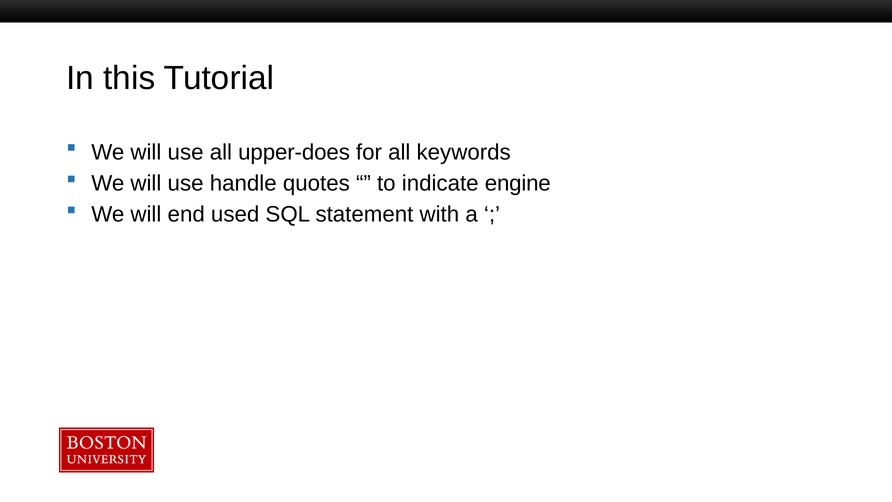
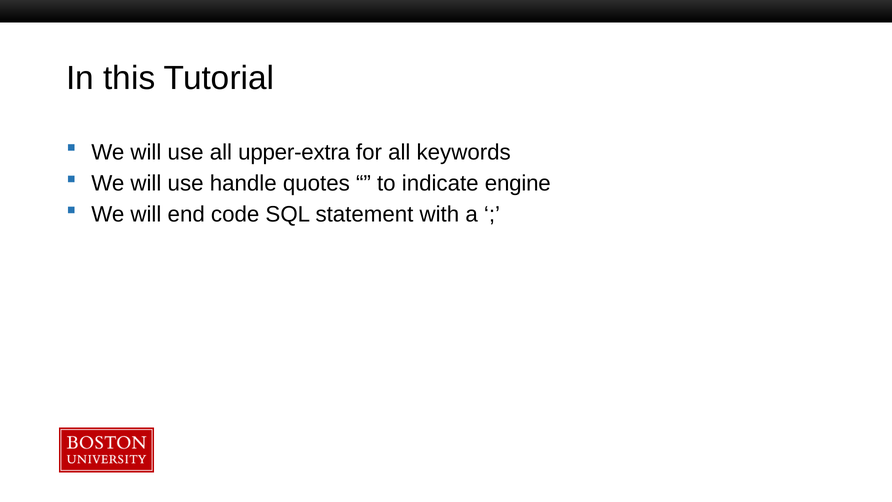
upper-does: upper-does -> upper-extra (294, 152)
used: used -> code (235, 215)
